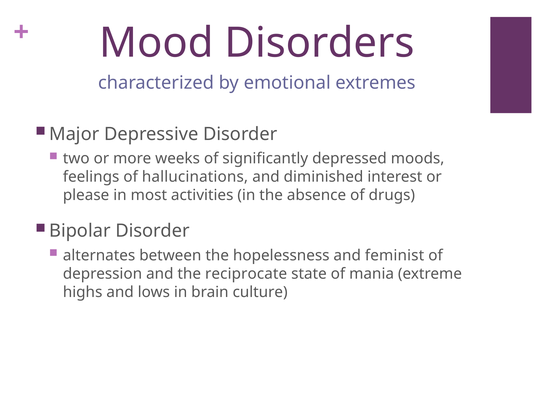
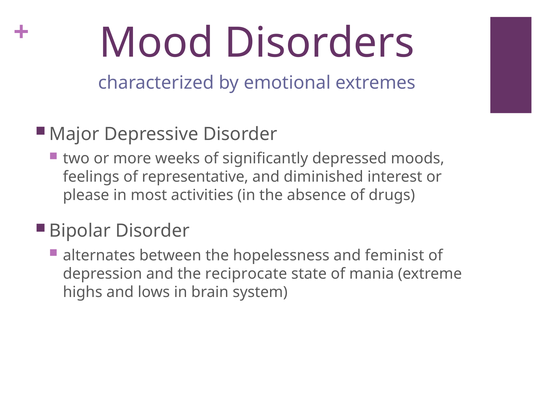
hallucinations: hallucinations -> representative (195, 177)
culture: culture -> system (260, 292)
